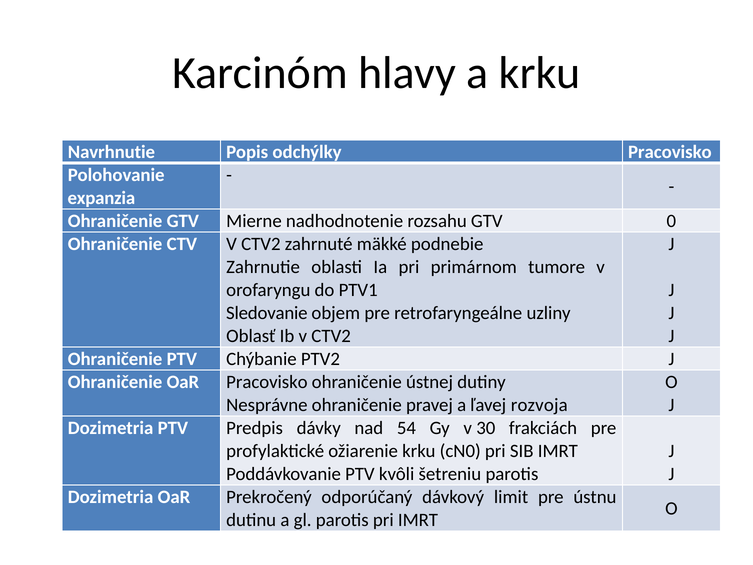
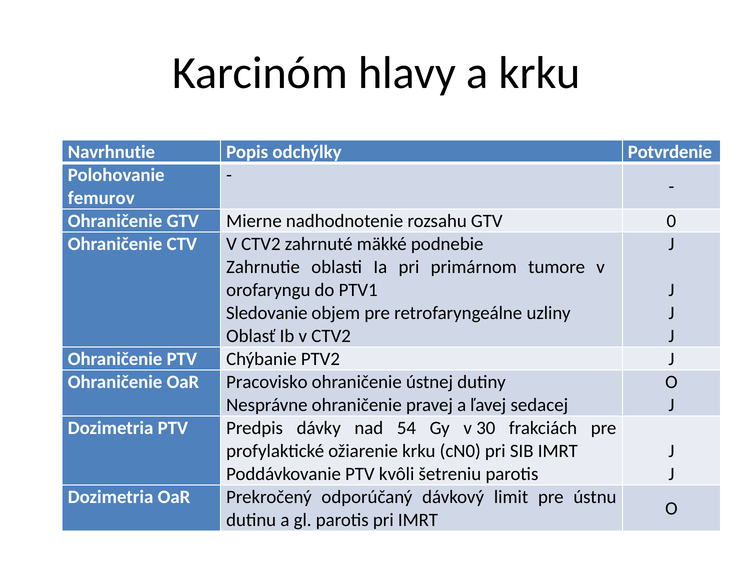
odchýlky Pracovisko: Pracovisko -> Potvrdenie (670, 152)
expanzia: expanzia -> femurov (101, 198)
rozvoja: rozvoja -> sedacej (539, 405)
